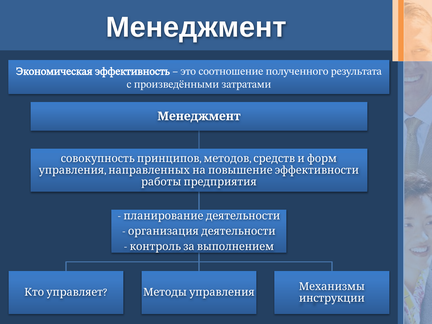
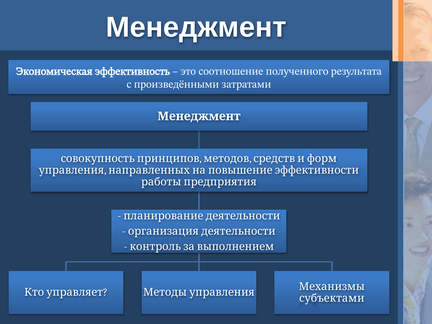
инструкции: инструкции -> субъектами (332, 298)
